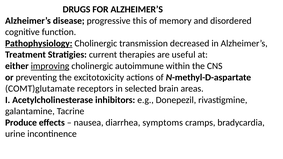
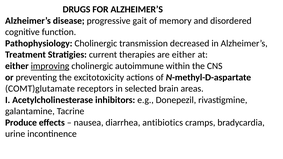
this: this -> gait (140, 21)
Pathophysiology underline: present -> none (39, 43)
are useful: useful -> either (184, 55)
symptoms: symptoms -> antibiotics (163, 123)
